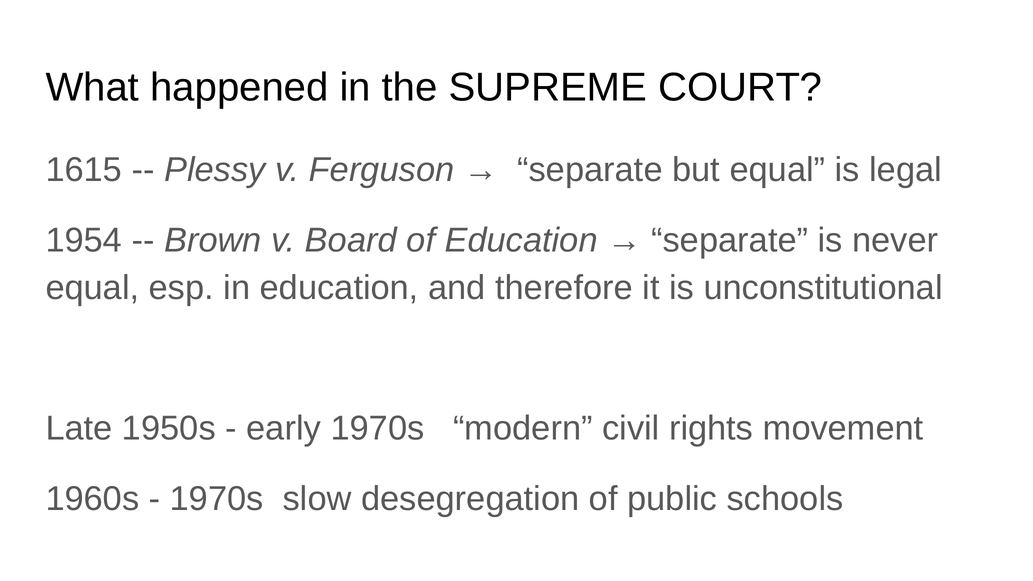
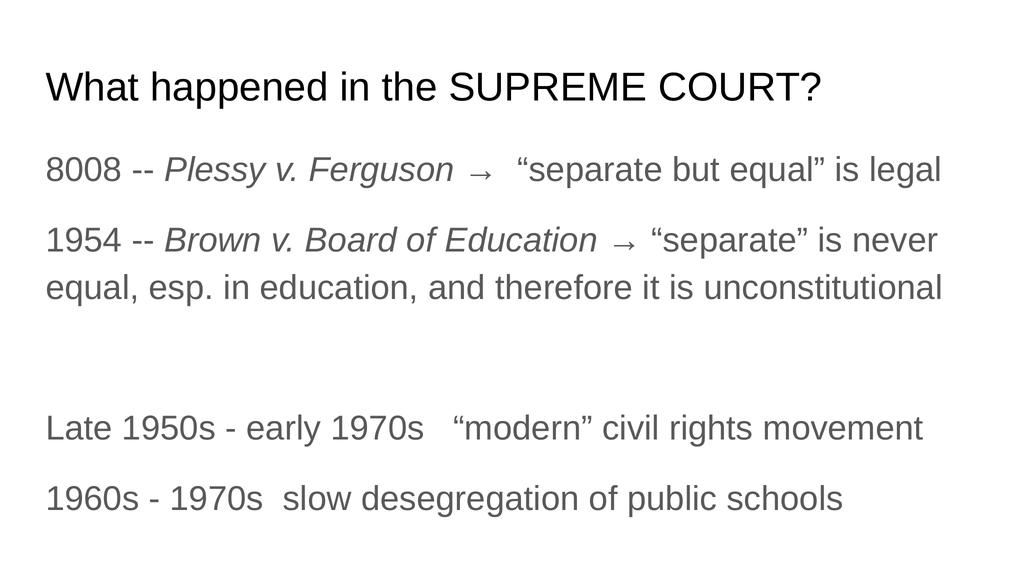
1615: 1615 -> 8008 (84, 170)
